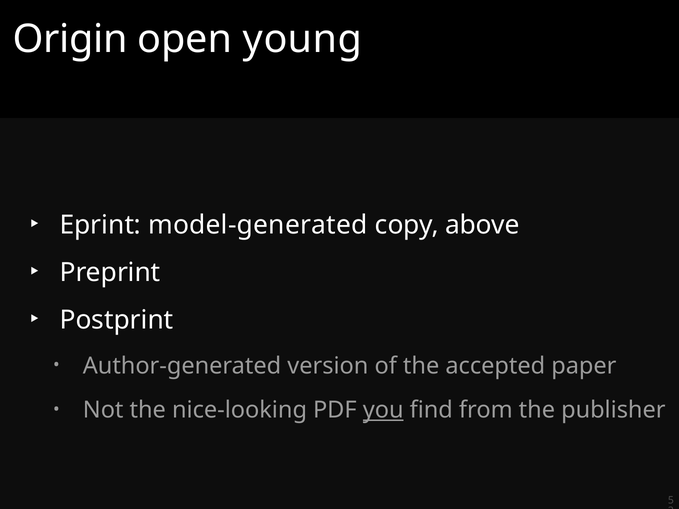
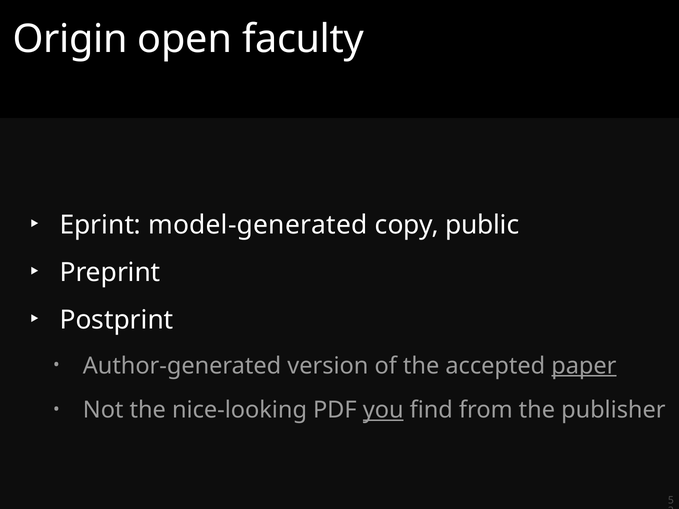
young: young -> faculty (303, 39)
above: above -> public (482, 225)
paper underline: none -> present (584, 366)
